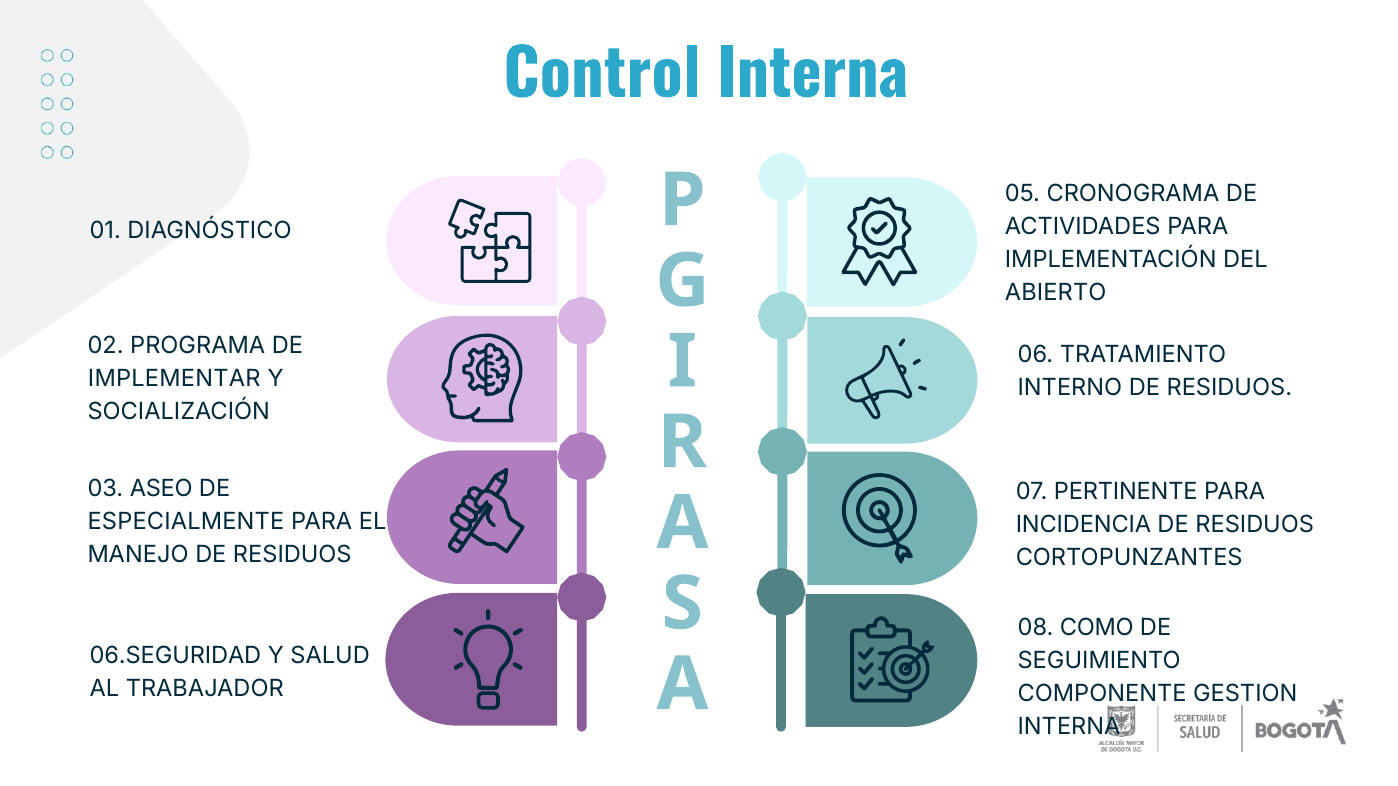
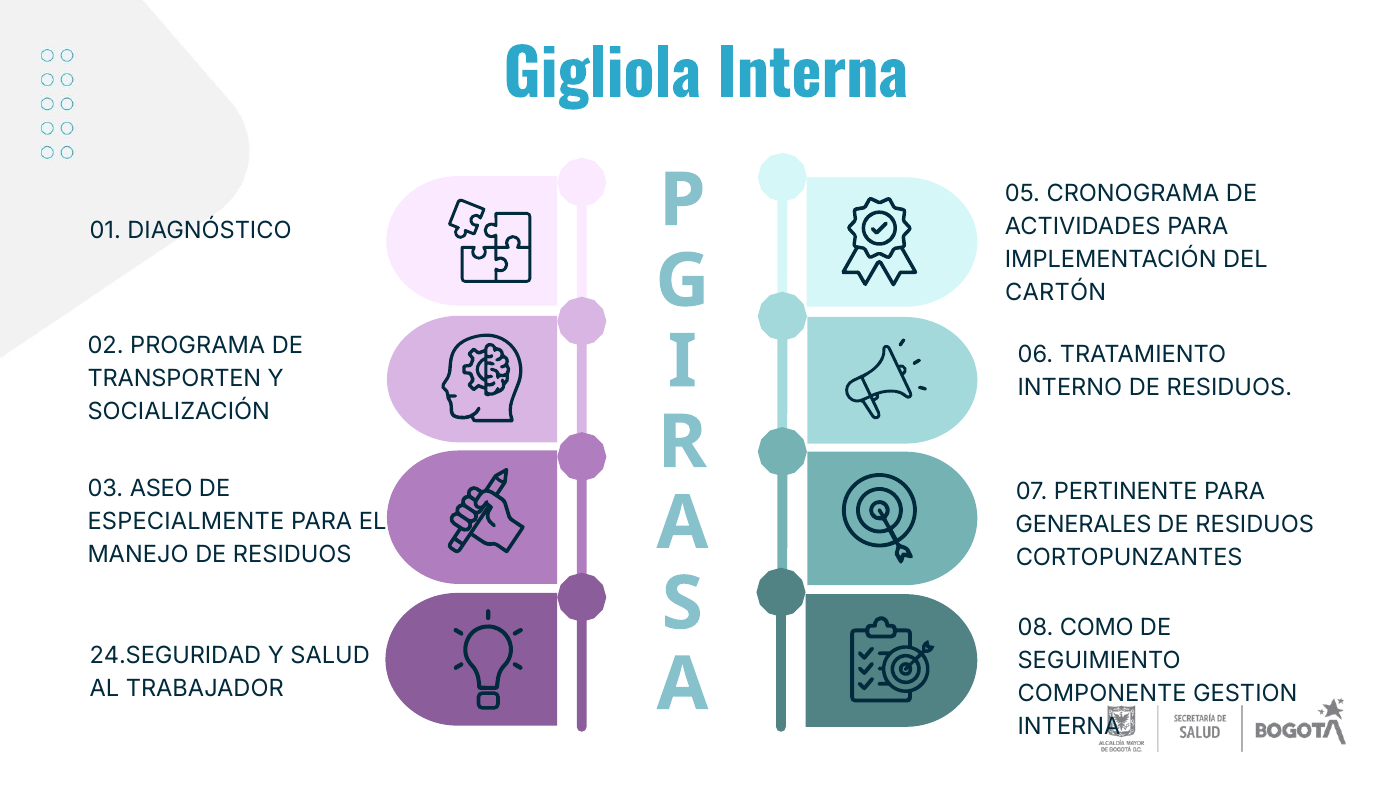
Control: Control -> Gigliola (602, 76)
ABIERTO: ABIERTO -> CARTÓN (1056, 293)
IMPLEMENTAR: IMPLEMENTAR -> TRANSPORTEN (174, 379)
INCIDENCIA: INCIDENCIA -> GENERALES (1083, 525)
06.SEGURIDAD: 06.SEGURIDAD -> 24.SEGURIDAD (175, 656)
